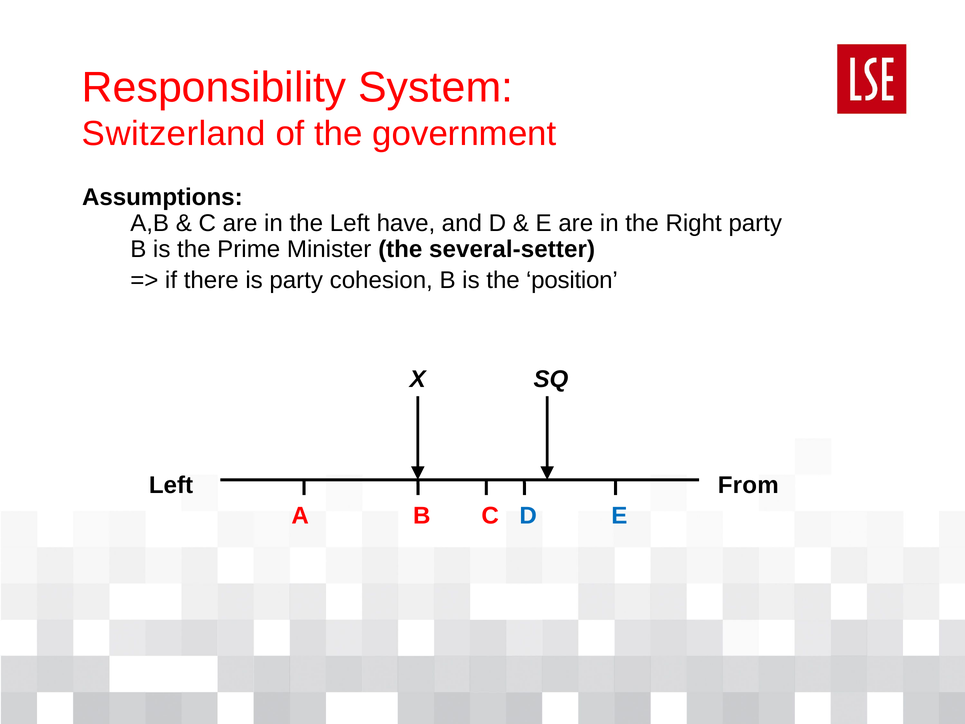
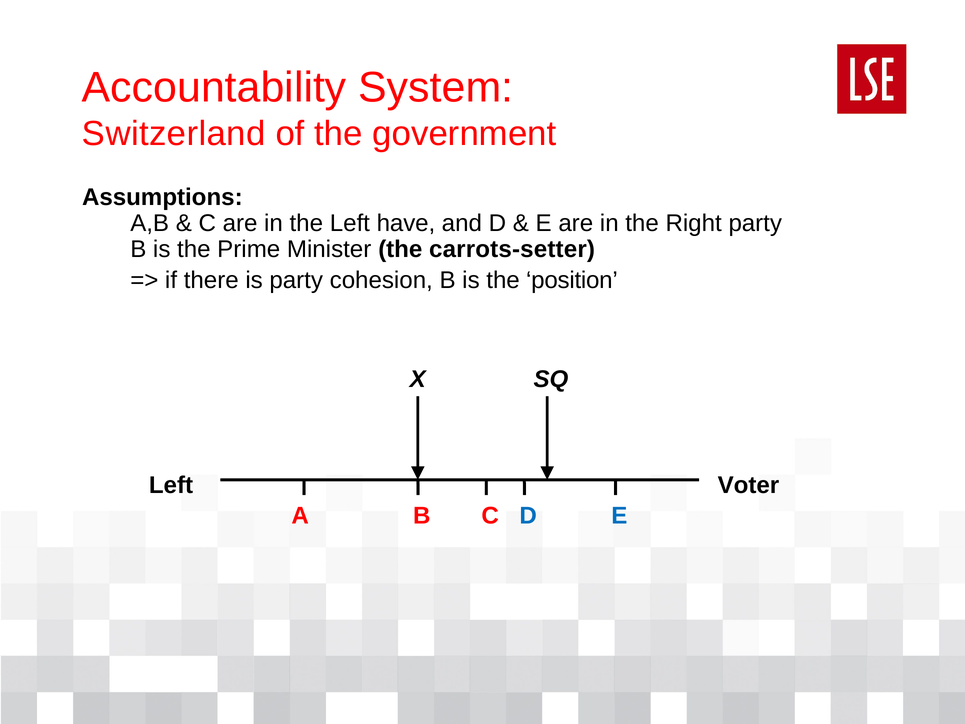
Responsibility: Responsibility -> Accountability (214, 88)
several-setter: several-setter -> carrots-setter (512, 249)
From: From -> Voter (748, 485)
